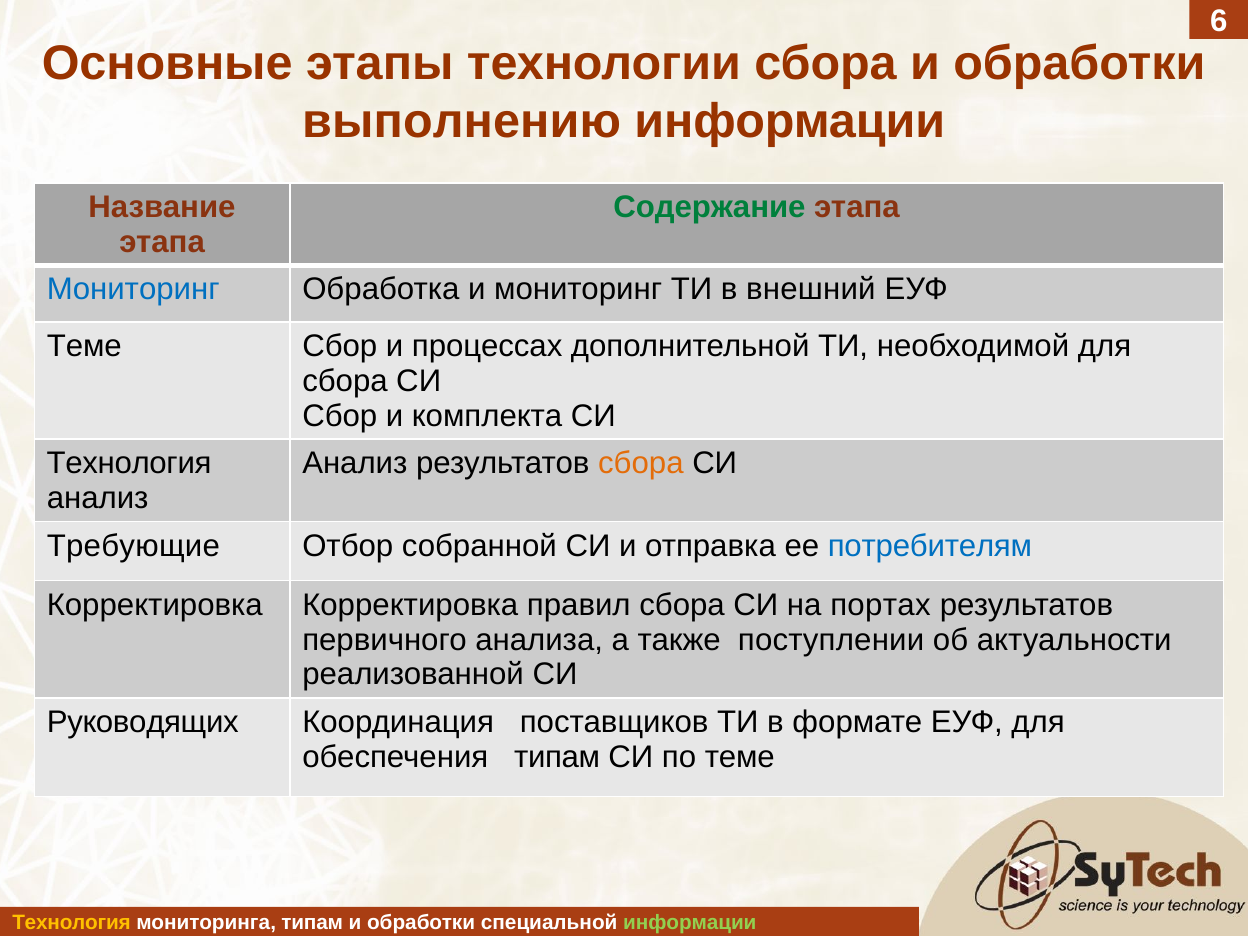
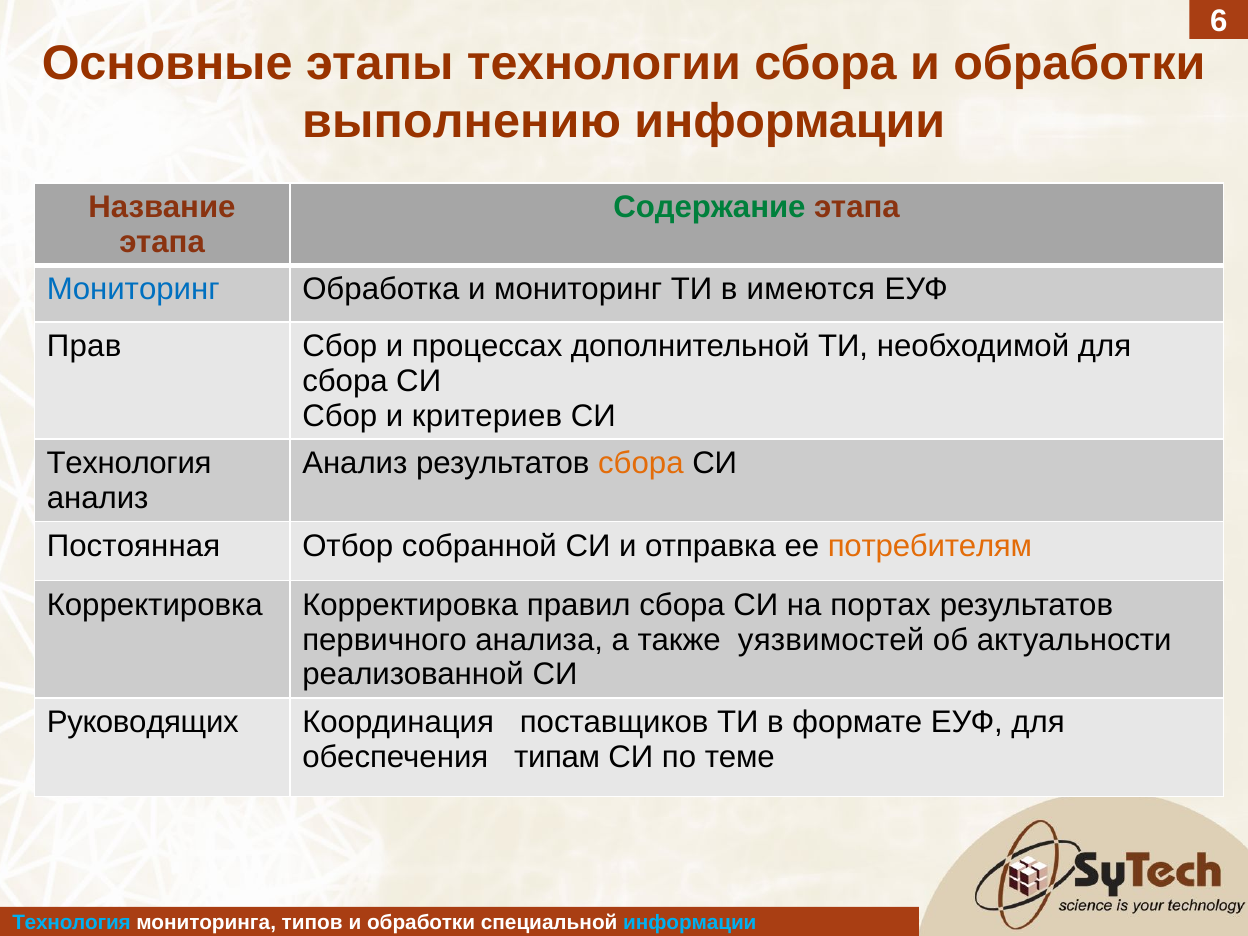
внешний: внешний -> имеются (811, 290)
Теме: Теме -> Прав (84, 346)
комплекта: комплекта -> критериев (487, 416)
Требующие: Требующие -> Постоянная (133, 546)
потребителям colour: blue -> orange (930, 546)
поступлении: поступлении -> уязвимостей (831, 640)
Технология colour: yellow -> light blue (72, 923)
мониторинга типам: типам -> типов (312, 923)
информации colour: light green -> light blue (690, 923)
